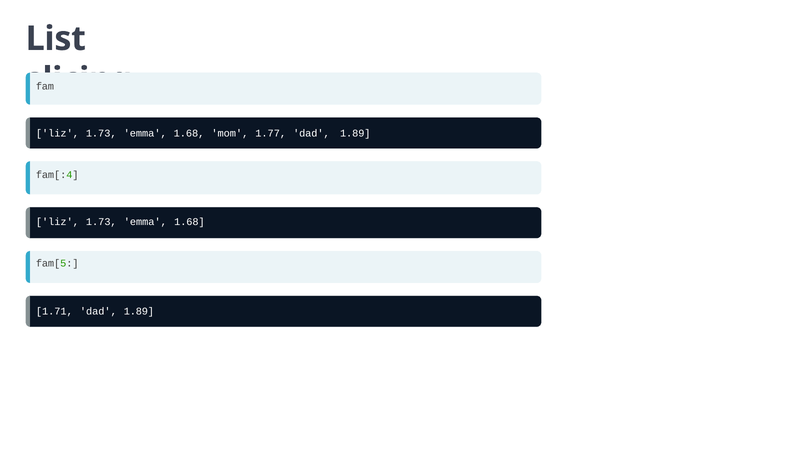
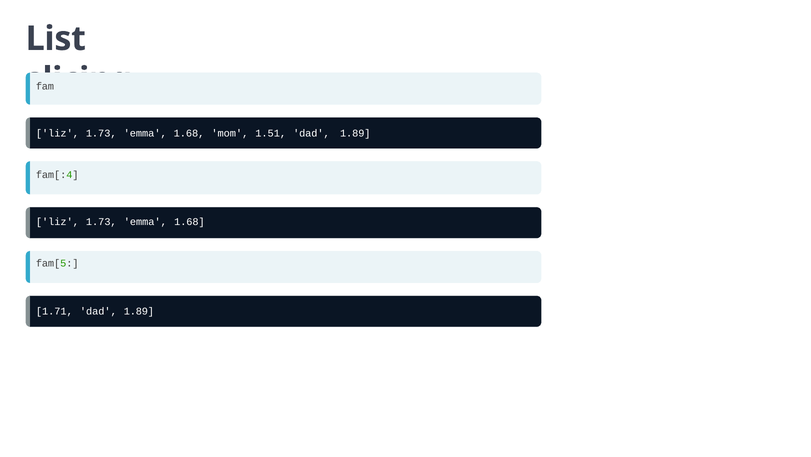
1.77: 1.77 -> 1.51 (271, 133)
